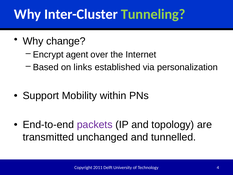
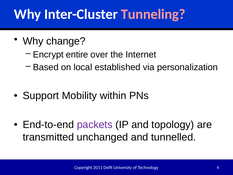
Tunneling colour: light green -> pink (153, 14)
agent: agent -> entire (77, 54)
links: links -> local (83, 67)
